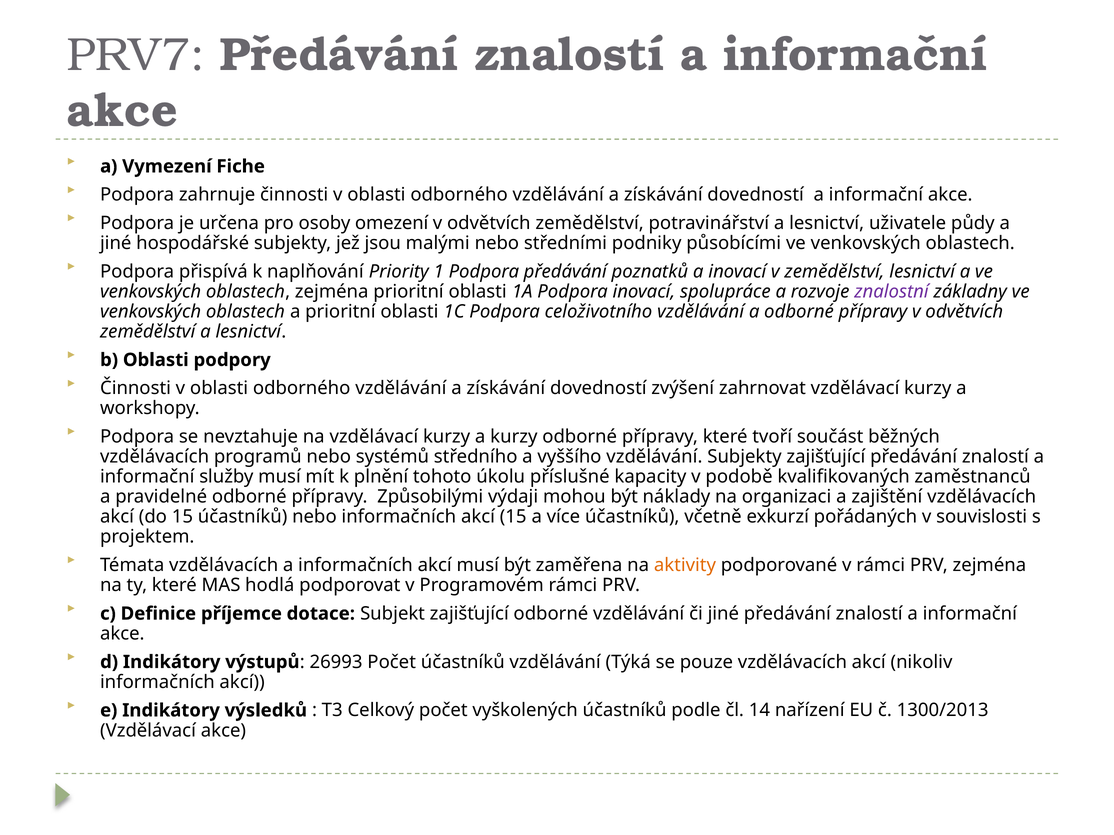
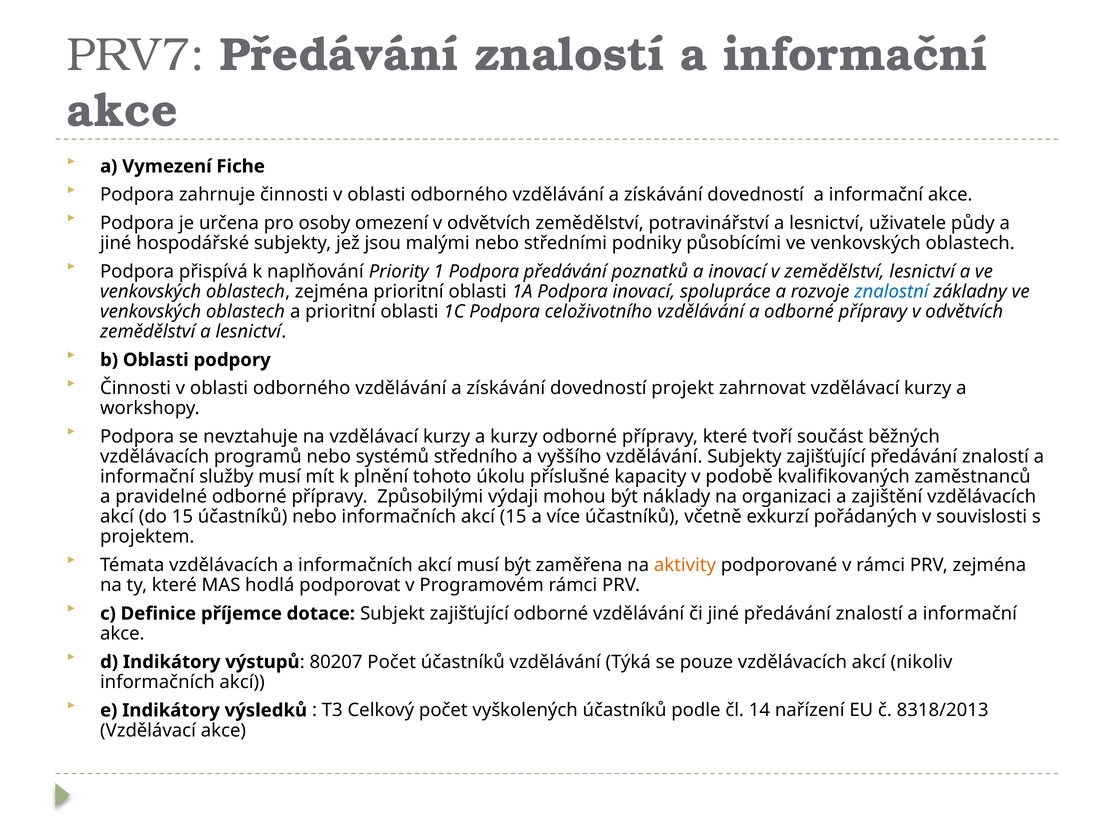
znalostní colour: purple -> blue (891, 292)
zvýšení: zvýšení -> projekt (683, 389)
26993: 26993 -> 80207 (336, 662)
1300/2013: 1300/2013 -> 8318/2013 (943, 711)
